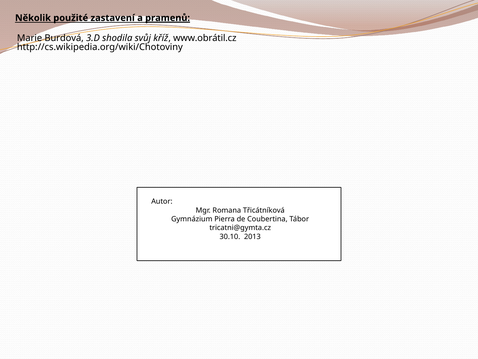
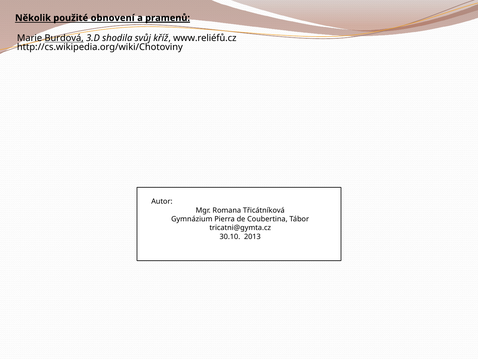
zastavení: zastavení -> obnovení (113, 18)
Burdová underline: none -> present (64, 38)
www.obrátil.cz: www.obrátil.cz -> www.reliéfů.cz (205, 38)
